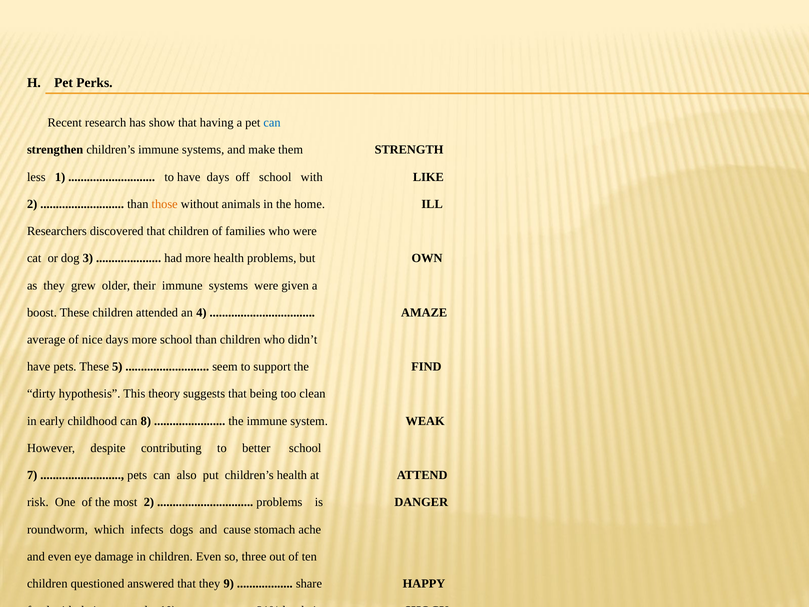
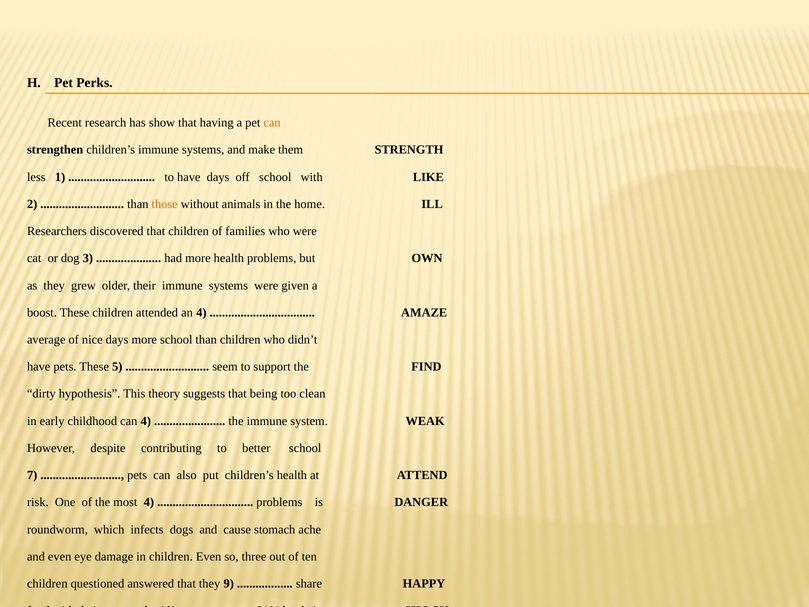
can colour: blue -> orange (272, 123)
can 8: 8 -> 4 (146, 421)
most 2: 2 -> 4 (149, 502)
